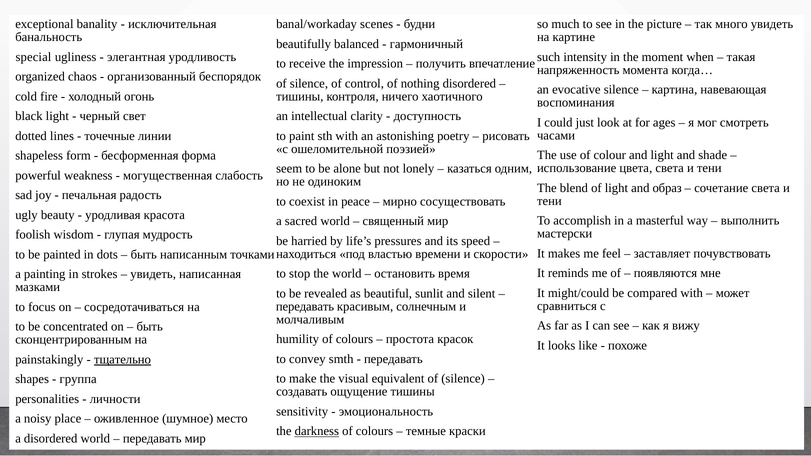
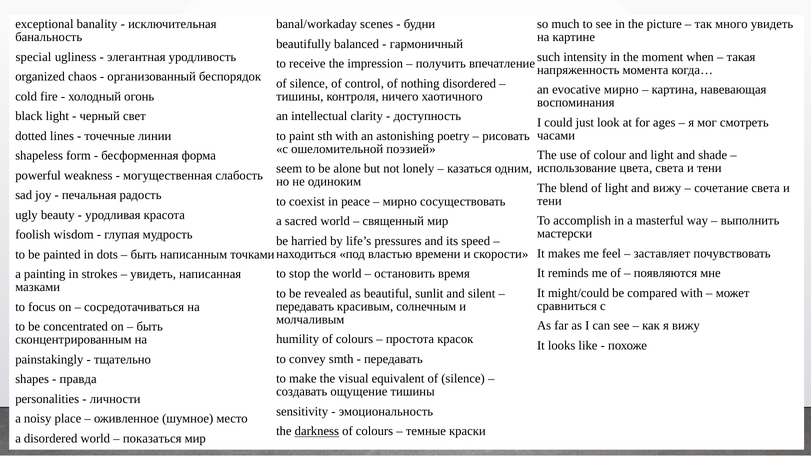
evocative silence: silence -> мирно (621, 90)
and образ: образ -> вижу (667, 188)
тщательно underline: present -> none (122, 360)
группа: группа -> правда (78, 379)
передавать: передавать -> показаться (152, 439)
